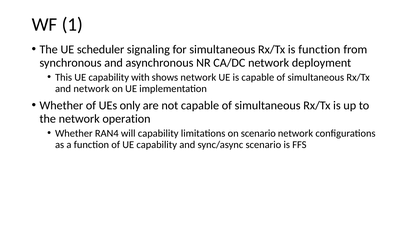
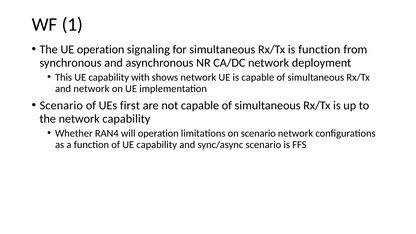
UE scheduler: scheduler -> operation (101, 49)
Whether: Whether -> Scenario (61, 105)
only: only -> first (130, 105)
network operation: operation -> capability (126, 119)
will capability: capability -> operation (158, 133)
